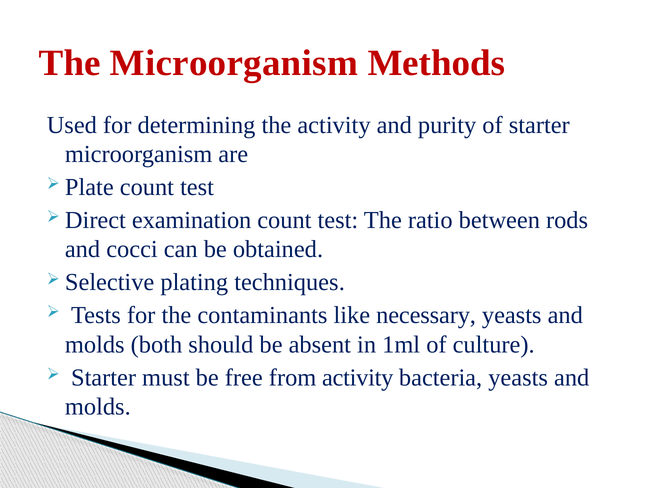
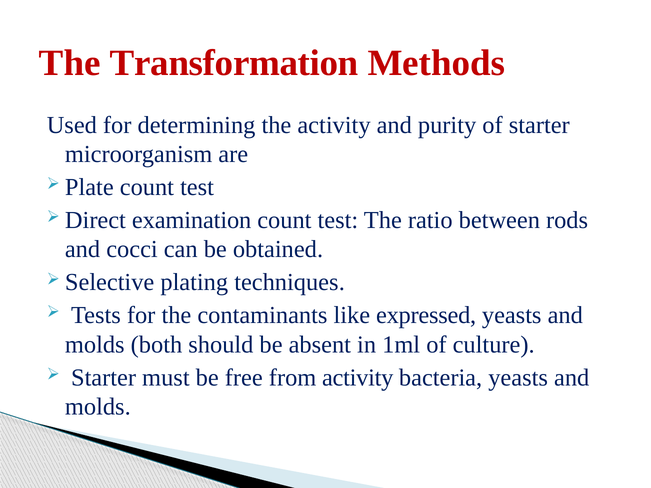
The Microorganism: Microorganism -> Transformation (234, 63)
necessary: necessary -> expressed (426, 315)
